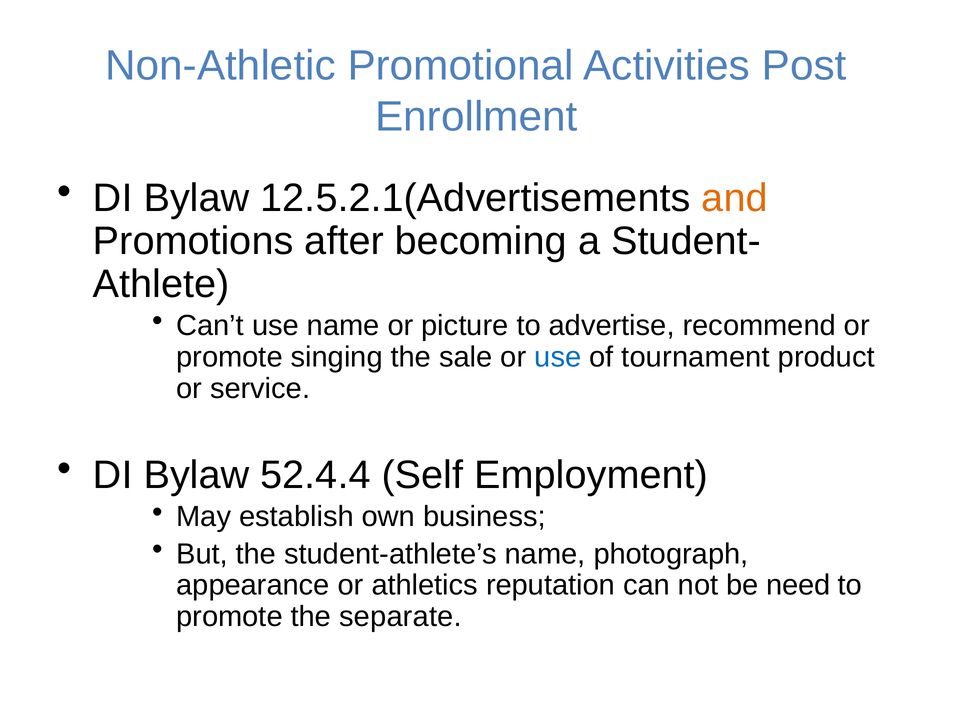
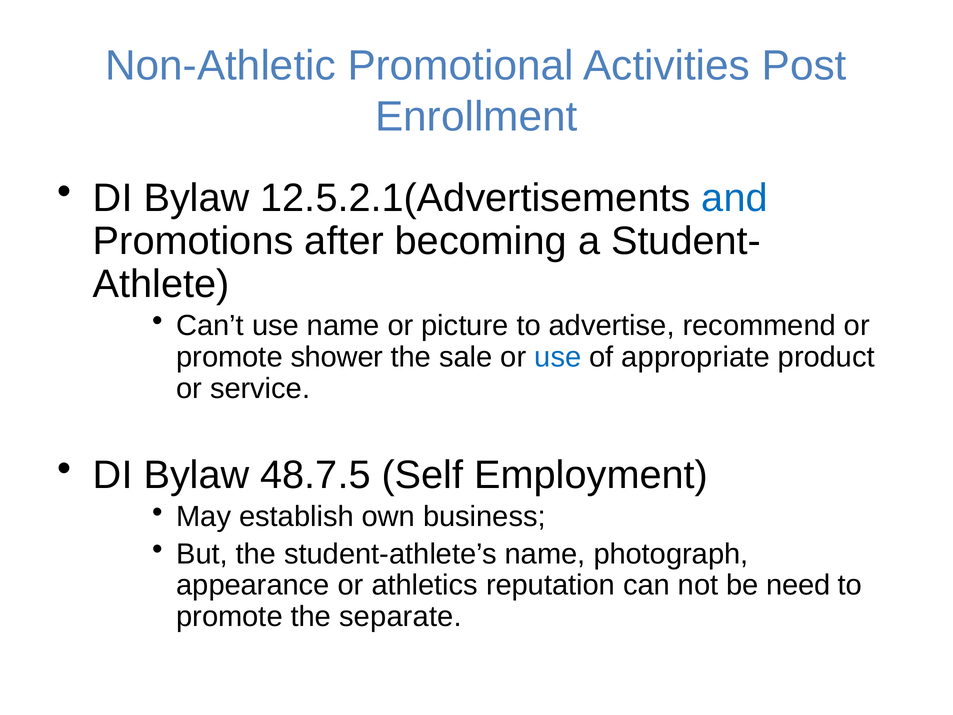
and colour: orange -> blue (735, 198)
singing: singing -> shower (337, 357)
tournament: tournament -> appropriate (696, 357)
52.4.4: 52.4.4 -> 48.7.5 (315, 475)
